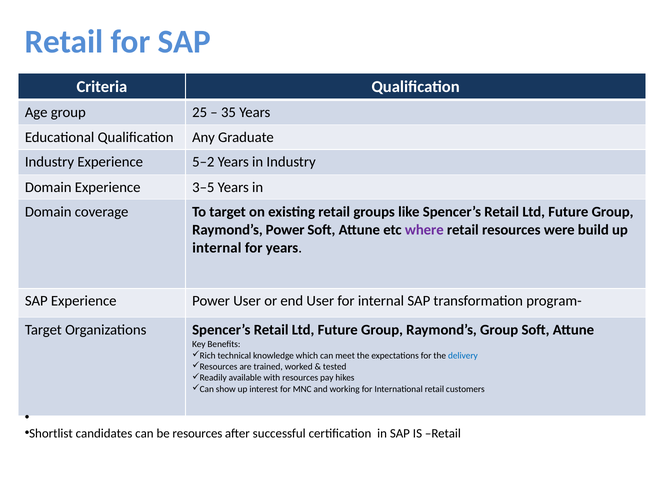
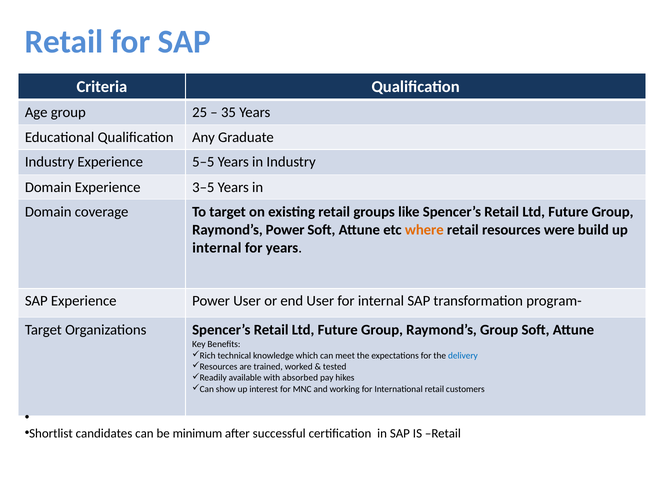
5–2: 5–2 -> 5–5 (203, 162)
where colour: purple -> orange (424, 230)
with resources: resources -> absorbed (300, 378)
be resources: resources -> minimum (197, 433)
